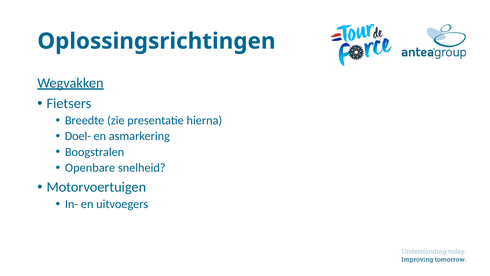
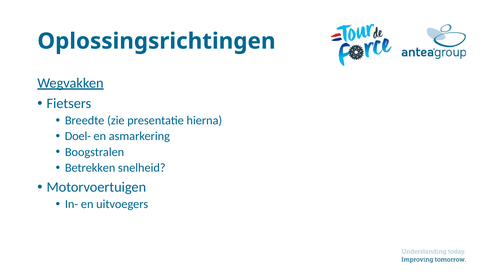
Openbare: Openbare -> Betrekken (90, 168)
